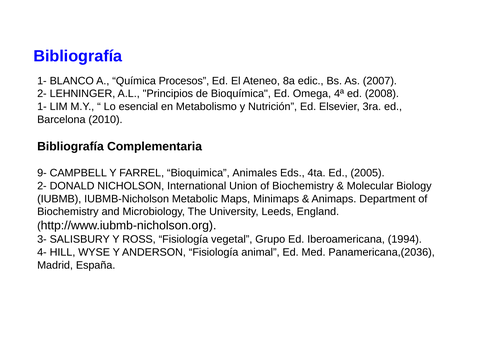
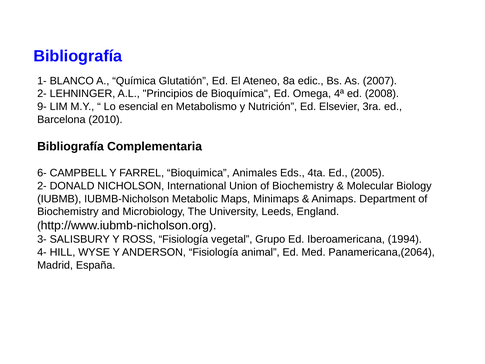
Procesos: Procesos -> Glutatión (184, 81)
1-: 1- -> 9- (42, 107)
9-: 9- -> 6- (42, 173)
Panamericana,(2036: Panamericana,(2036 -> Panamericana,(2064 (382, 252)
